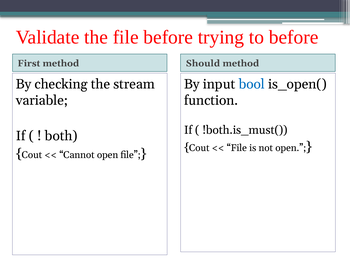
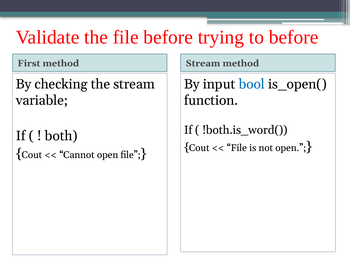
method Should: Should -> Stream (203, 63)
!both.is_must(: !both.is_must( -> !both.is_word( (245, 130)
